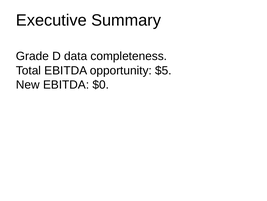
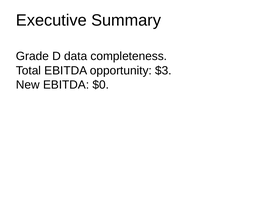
$5: $5 -> $3 (163, 70)
